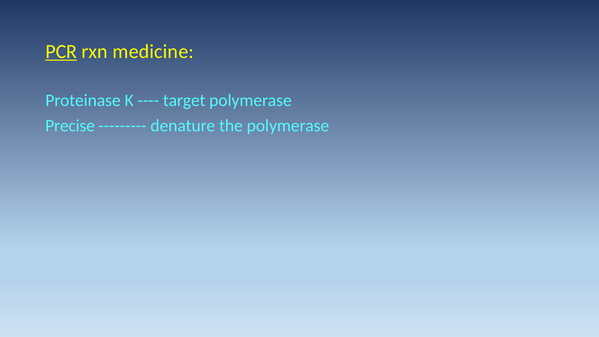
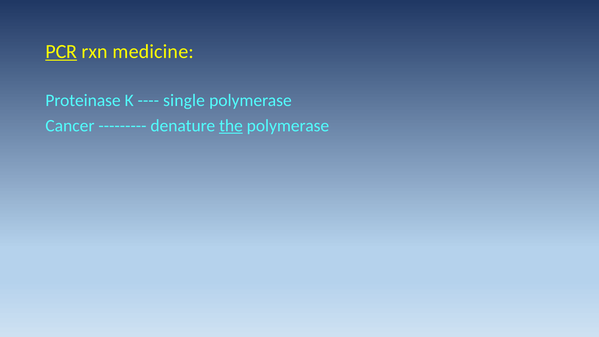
target: target -> single (184, 100)
Precise: Precise -> Cancer (70, 126)
the underline: none -> present (231, 126)
